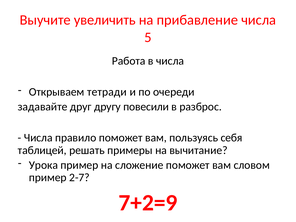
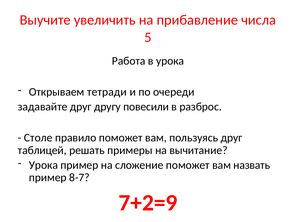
в числа: числа -> урока (170, 61)
Числа: Числа -> Столе (38, 138)
пользуясь себя: себя -> друг (231, 138)
словом: словом -> назвать (252, 165)
2-7: 2-7 -> 8-7 (79, 177)
